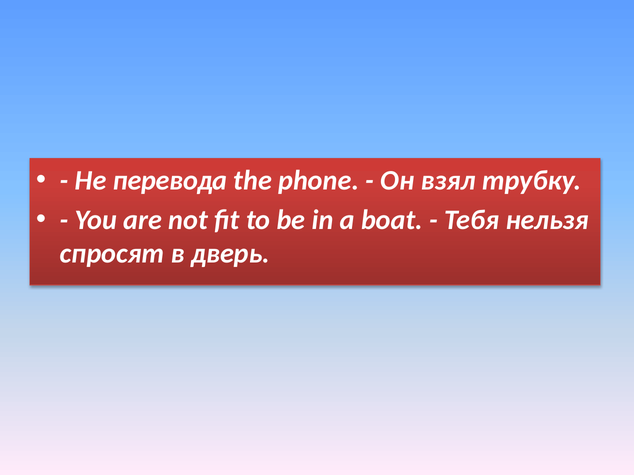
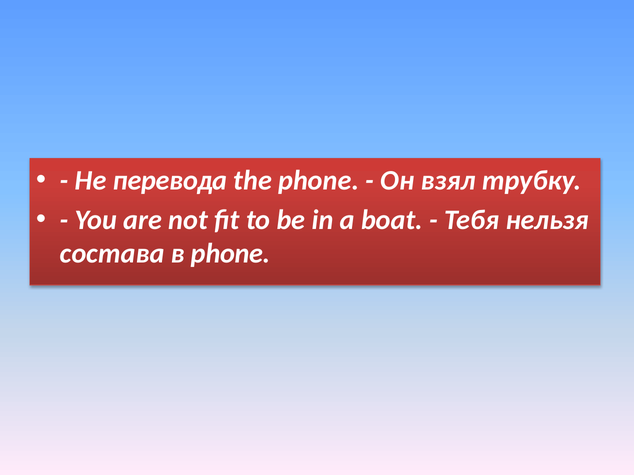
спросят: спросят -> состава (112, 254)
в дверь: дверь -> phone (231, 254)
